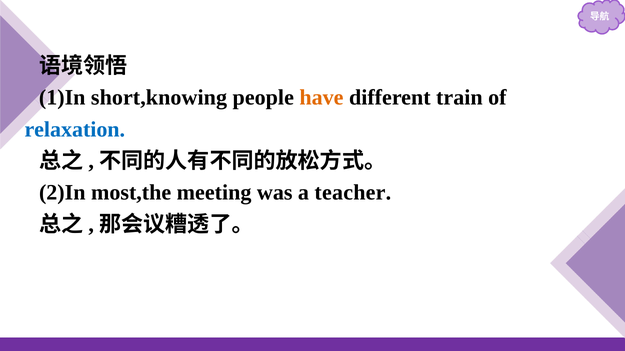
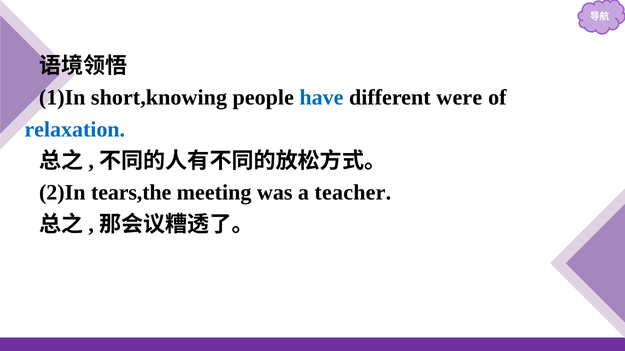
have colour: orange -> blue (321, 98)
train: train -> were (459, 98)
most,the: most,the -> tears,the (131, 193)
